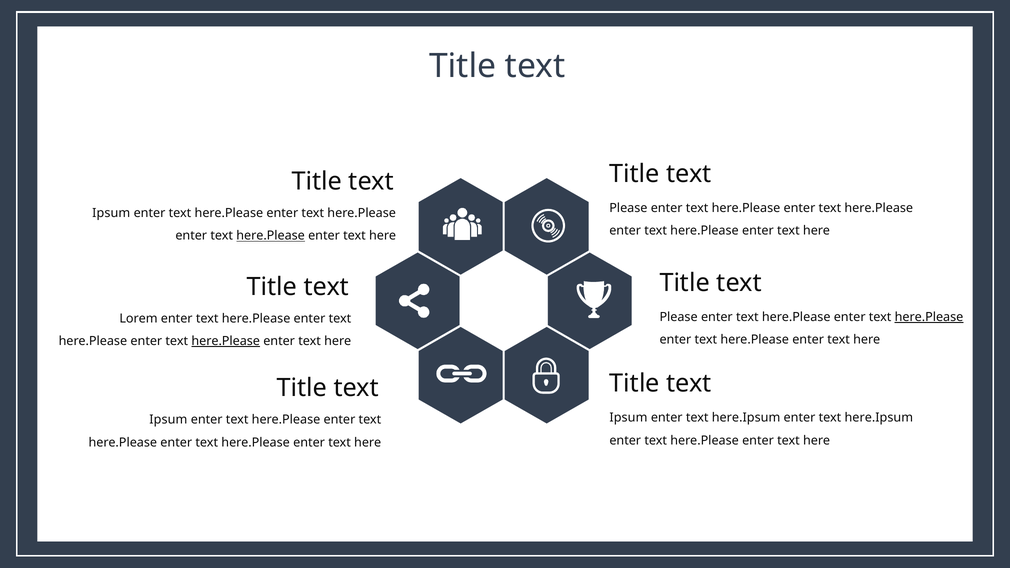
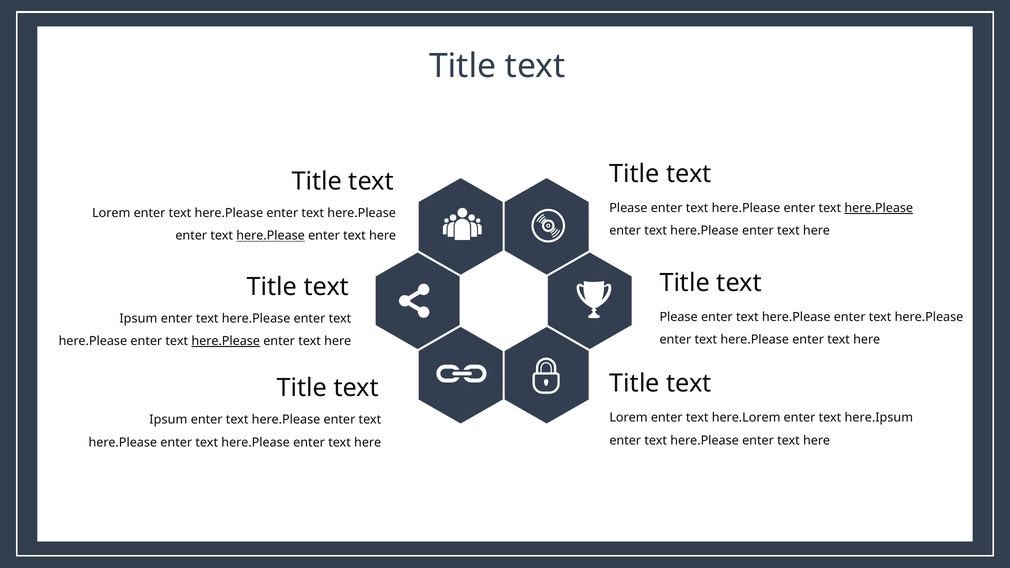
here.Please underline: none -> present (879, 208)
Ipsum: Ipsum -> Lorem (111, 213)
here.Please underline: present -> none (929, 317)
Lorem: Lorem -> Ipsum (138, 318)
Ipsum: Ipsum -> Lorem (628, 418)
here.Ipsum: here.Ipsum -> here.Lorem (746, 418)
